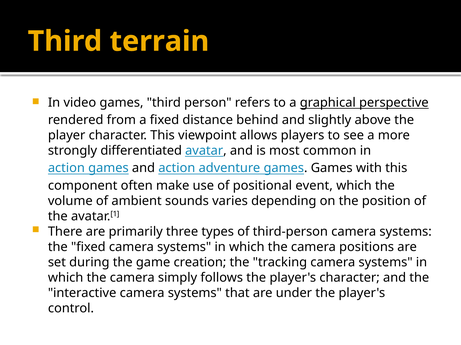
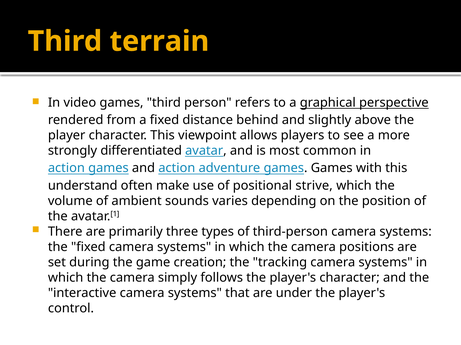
component: component -> understand (83, 186)
event: event -> strive (314, 186)
